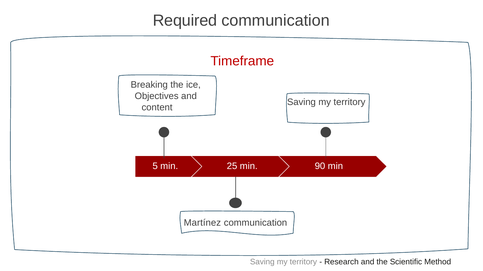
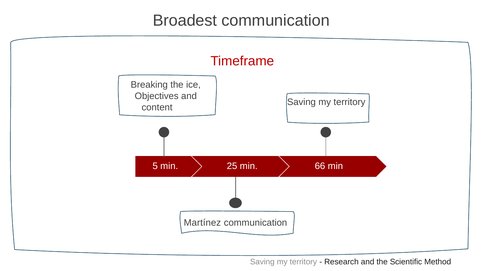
Required: Required -> Broadest (185, 21)
90: 90 -> 66 (320, 167)
